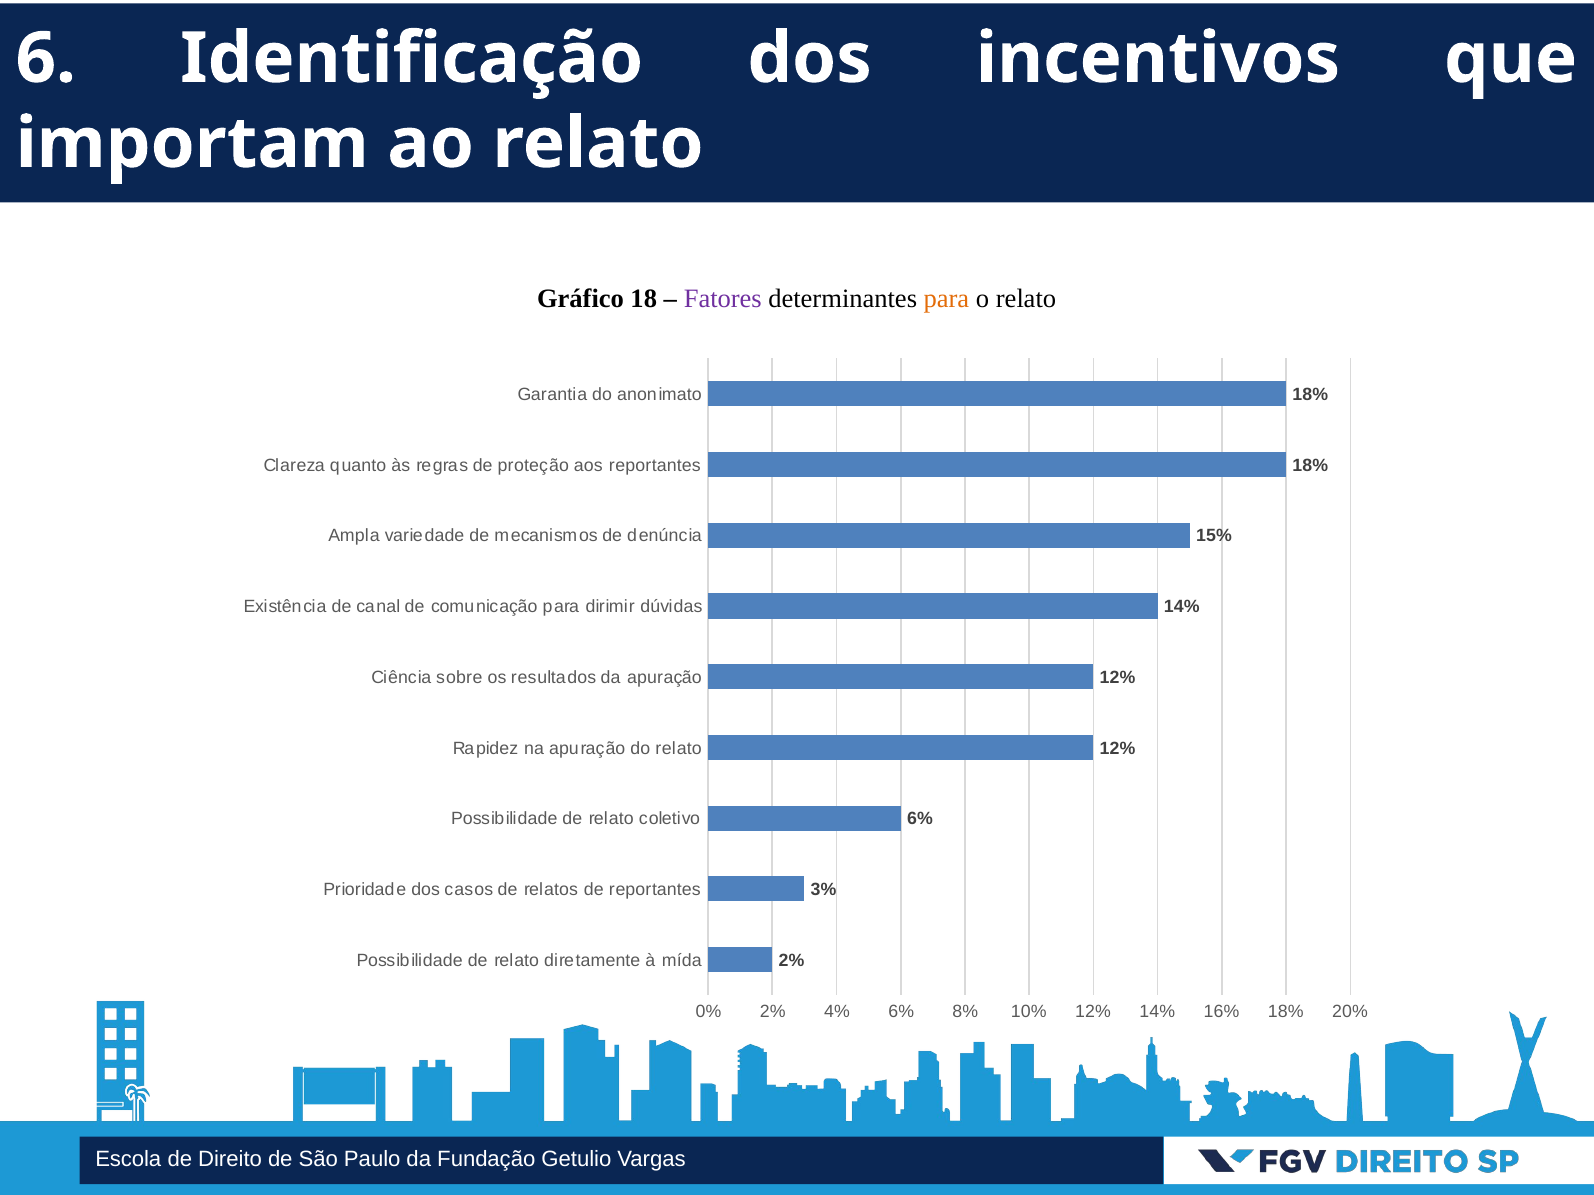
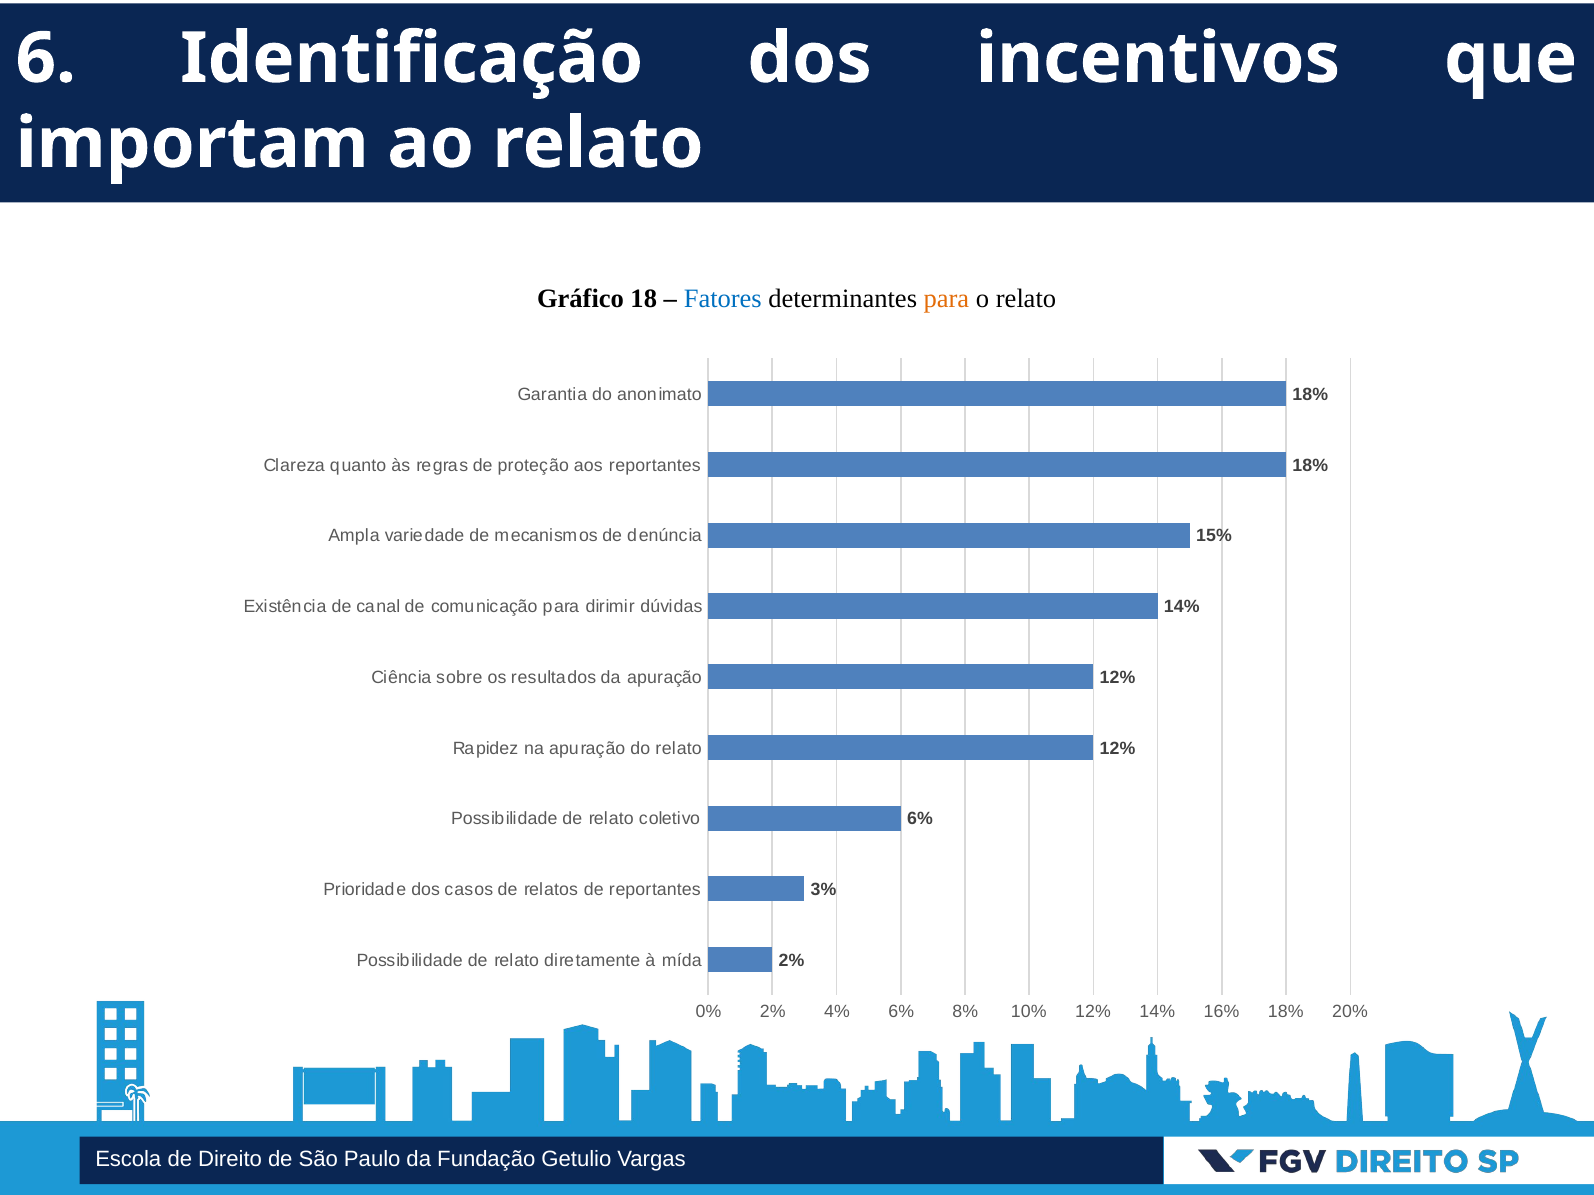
Fatores colour: purple -> blue (723, 298)
